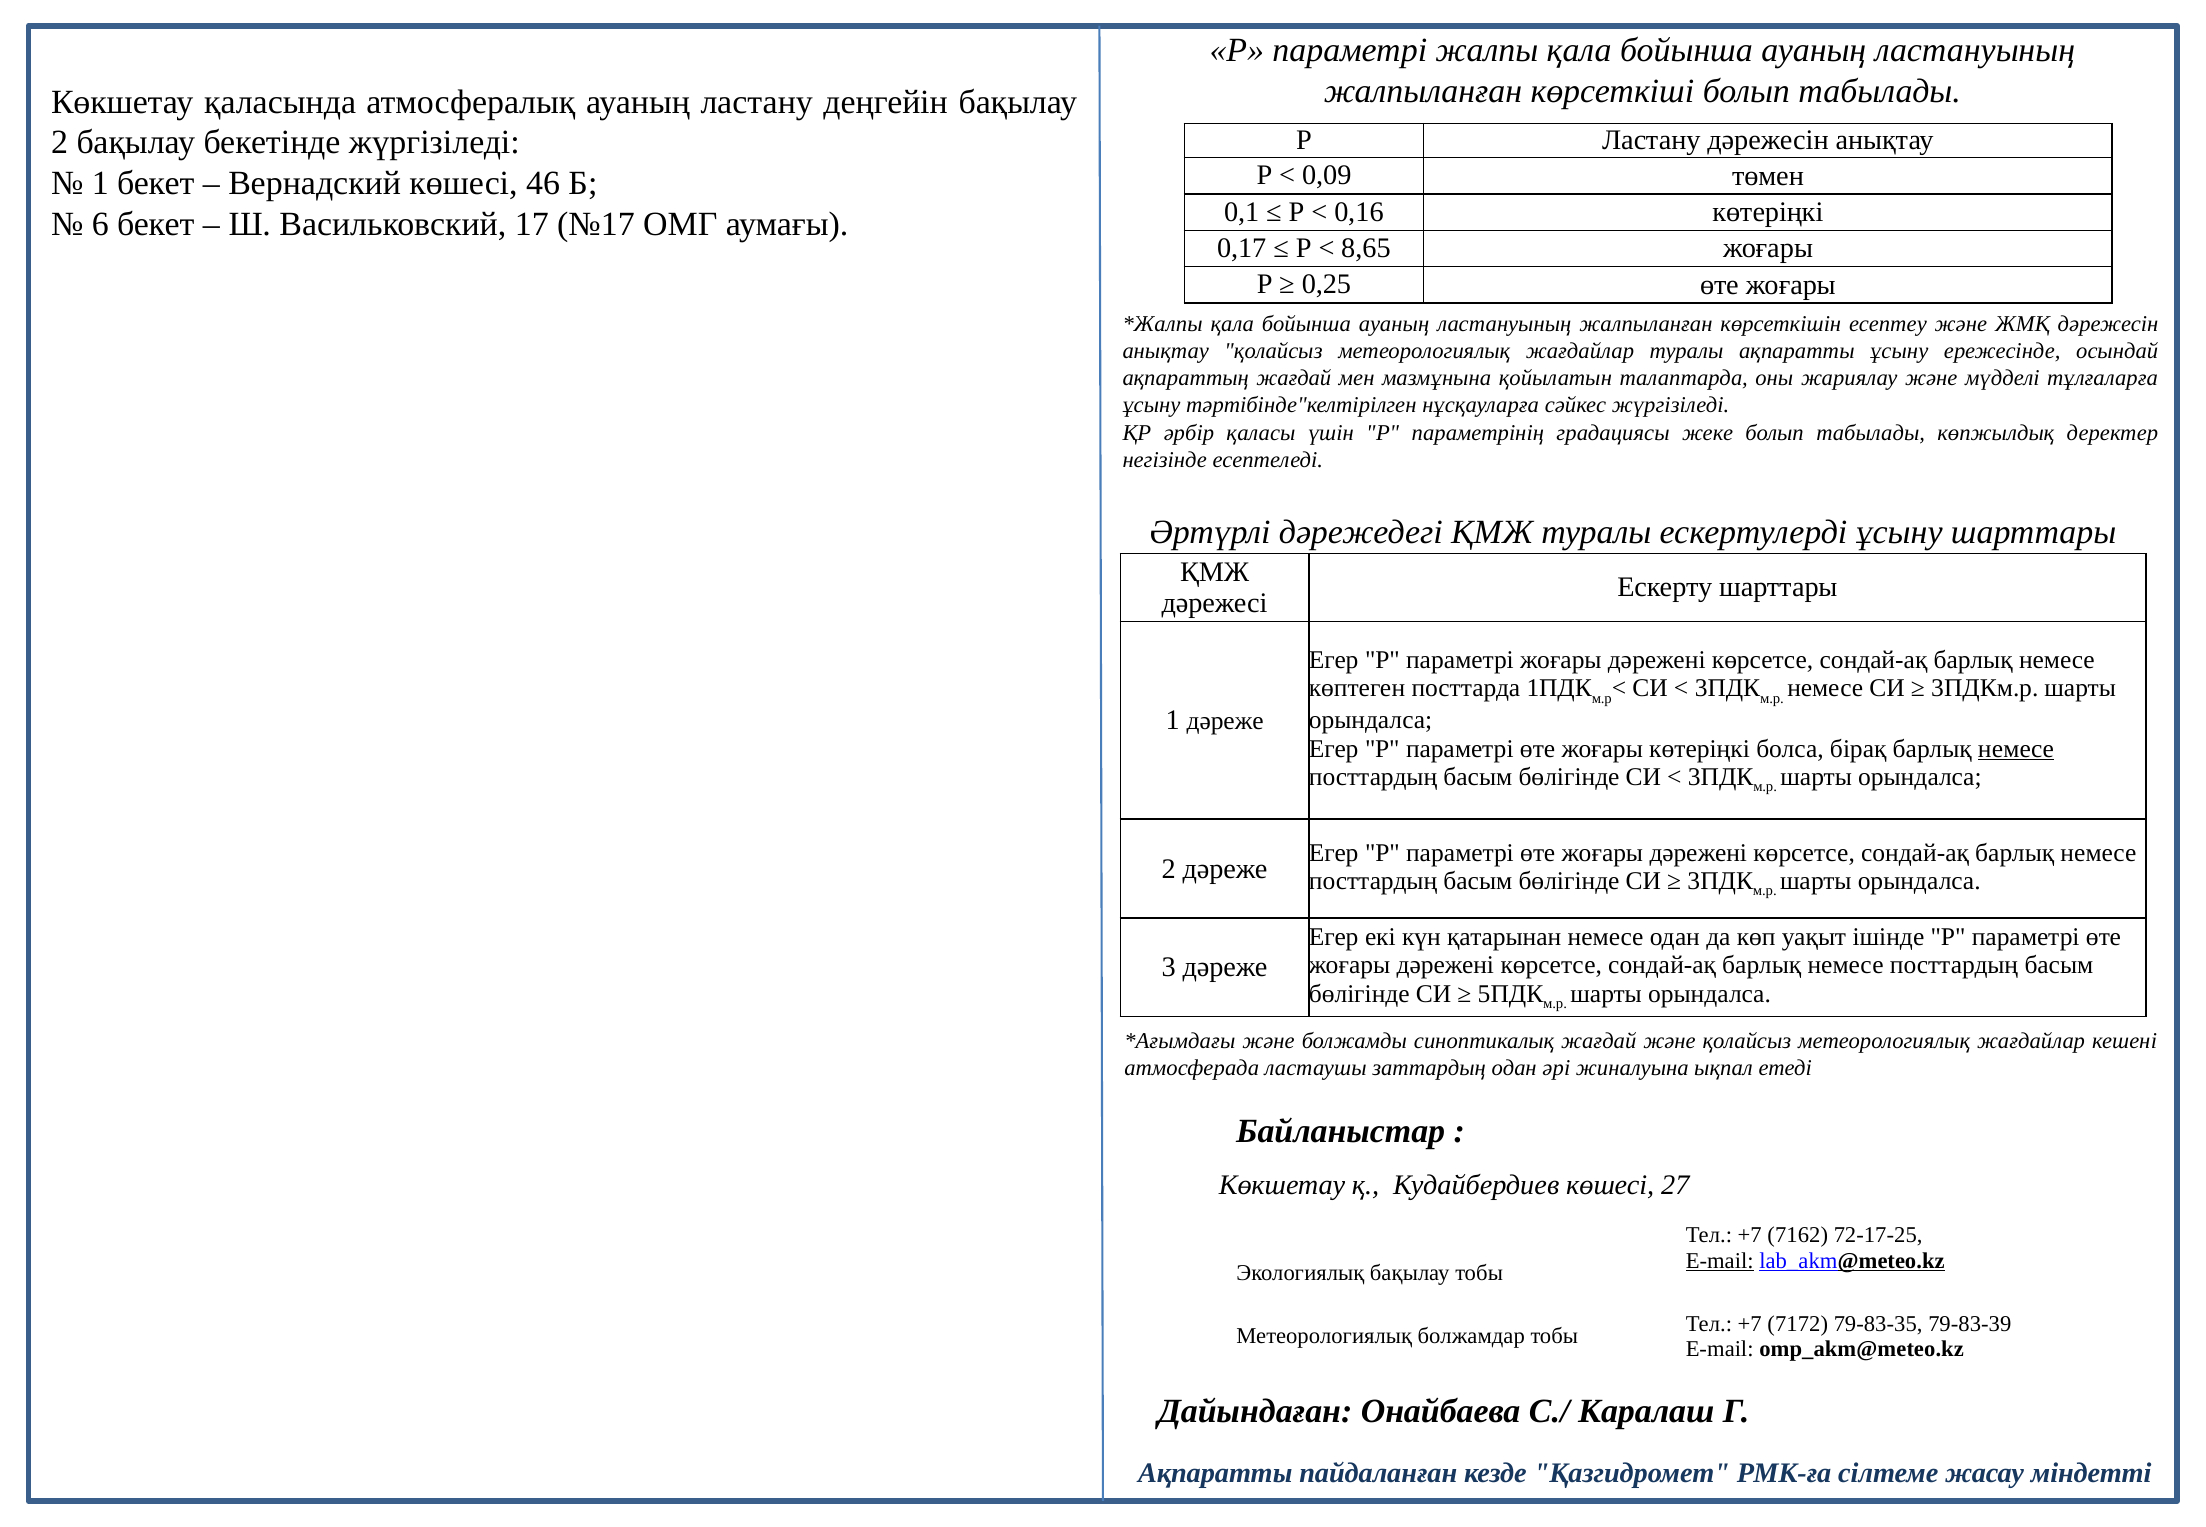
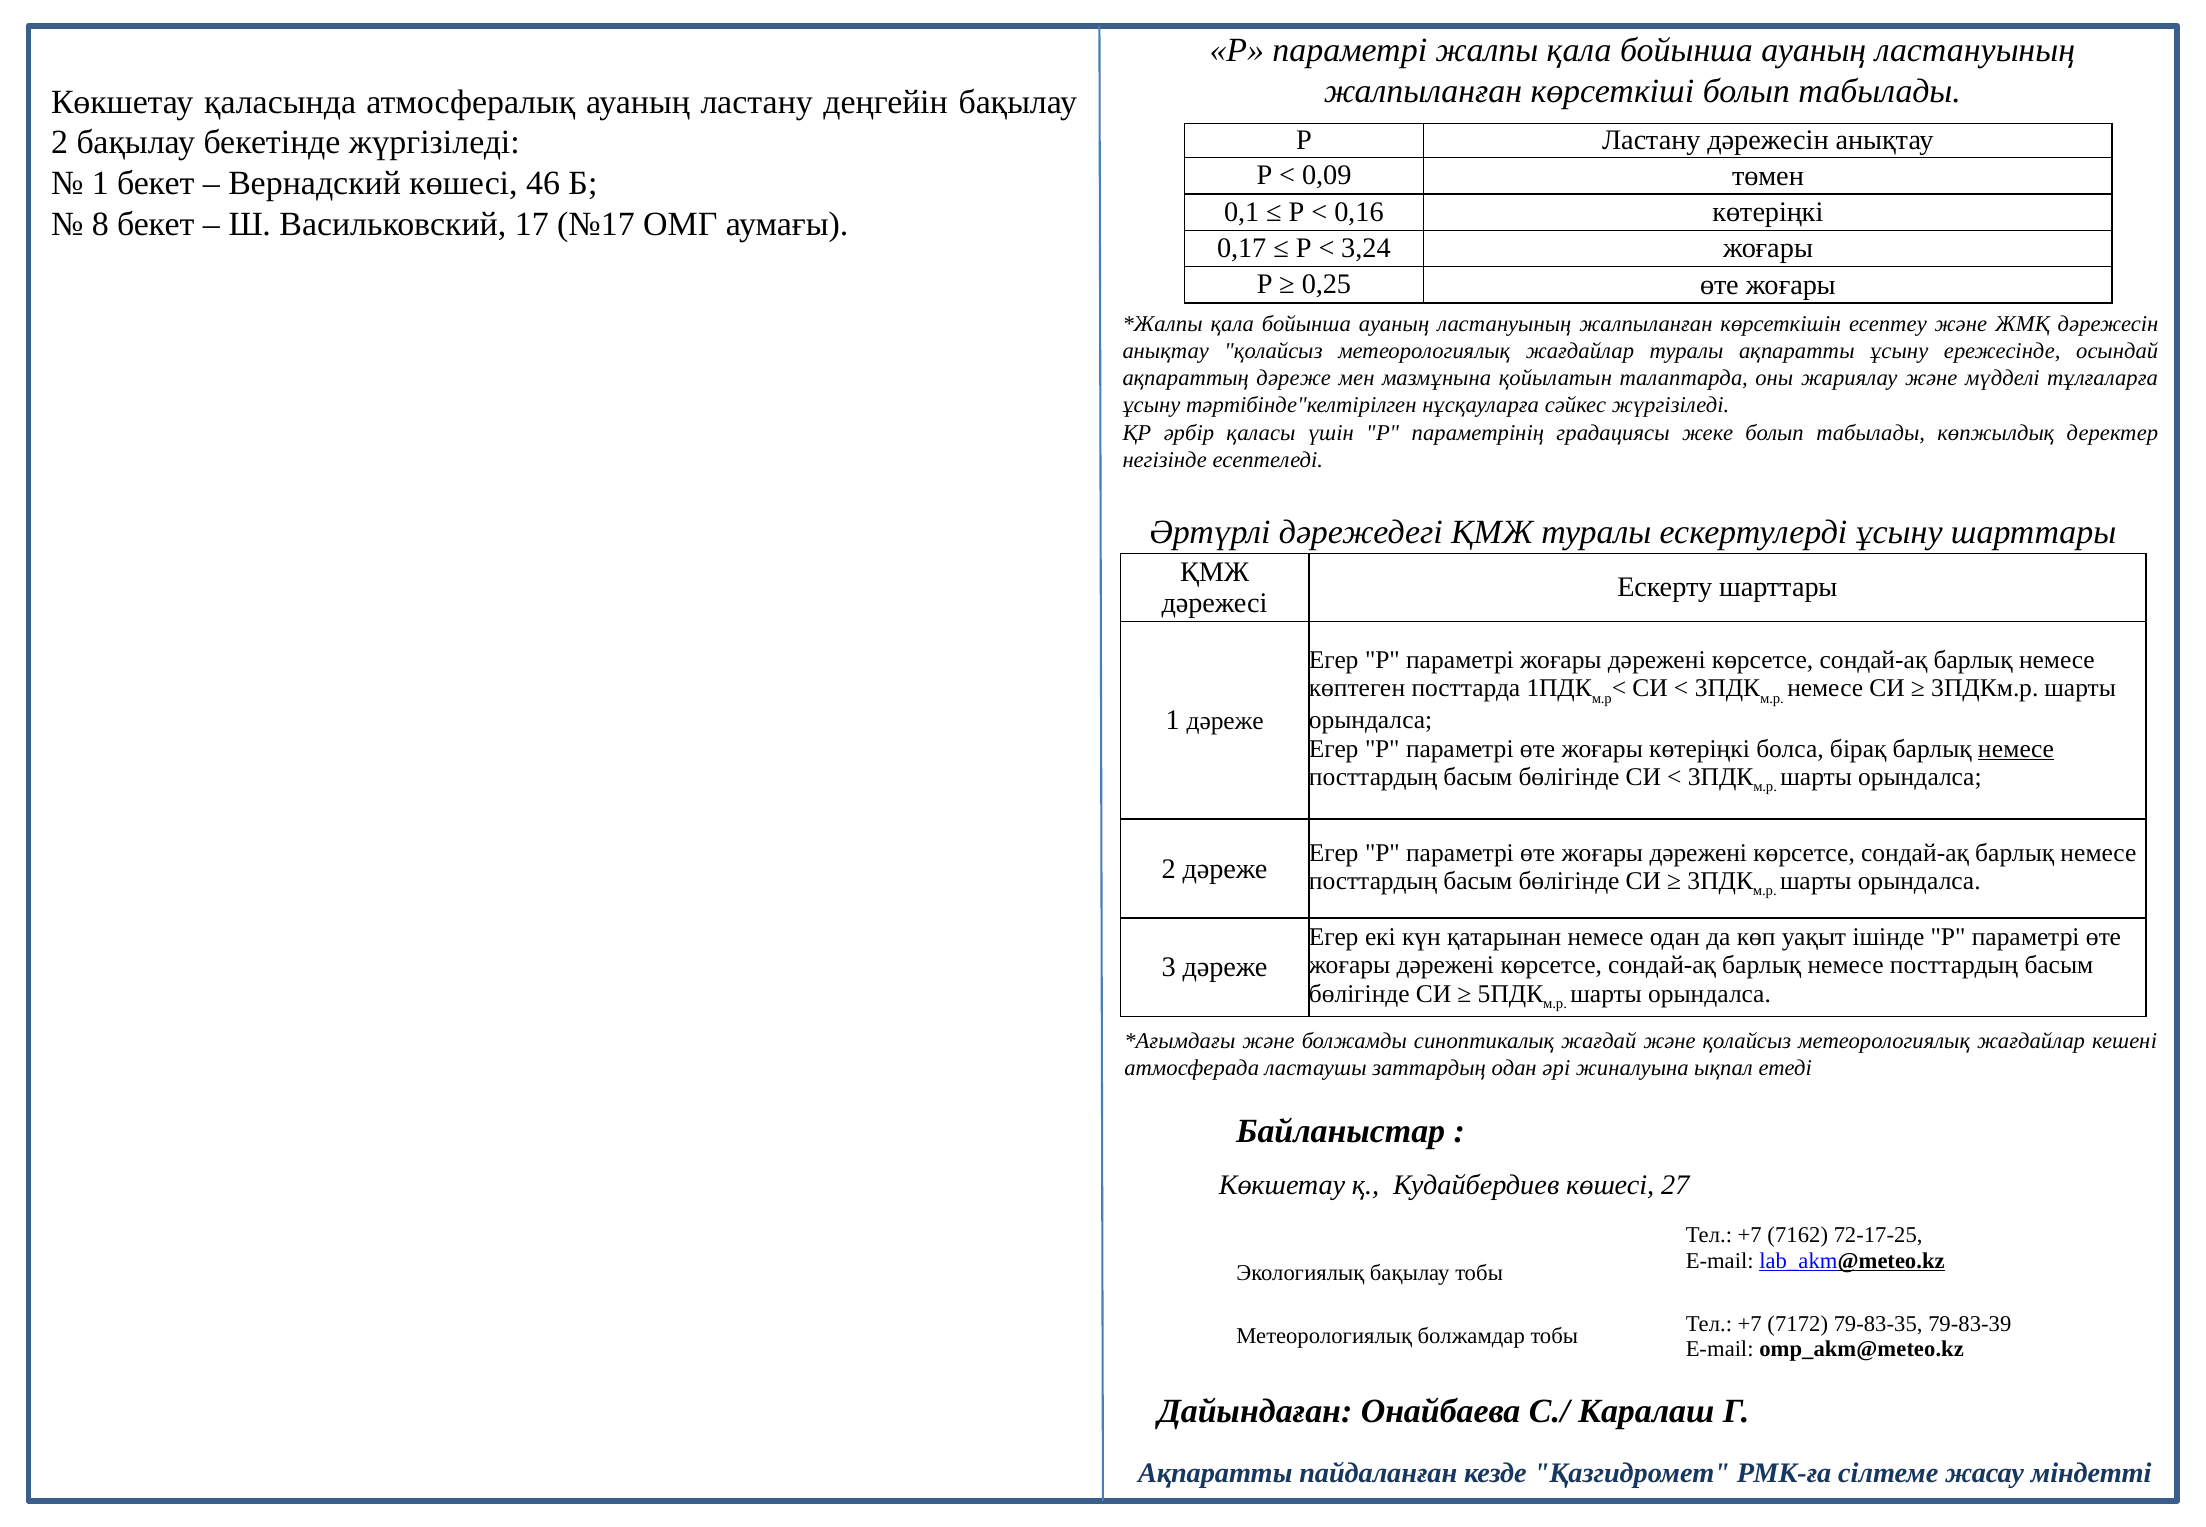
6: 6 -> 8 (100, 224)
8,65: 8,65 -> 3,24 (1366, 248)
ақпараттың жағдай: жағдай -> дәреже (1294, 378)
E-mail underline: present -> none (1720, 1261)
